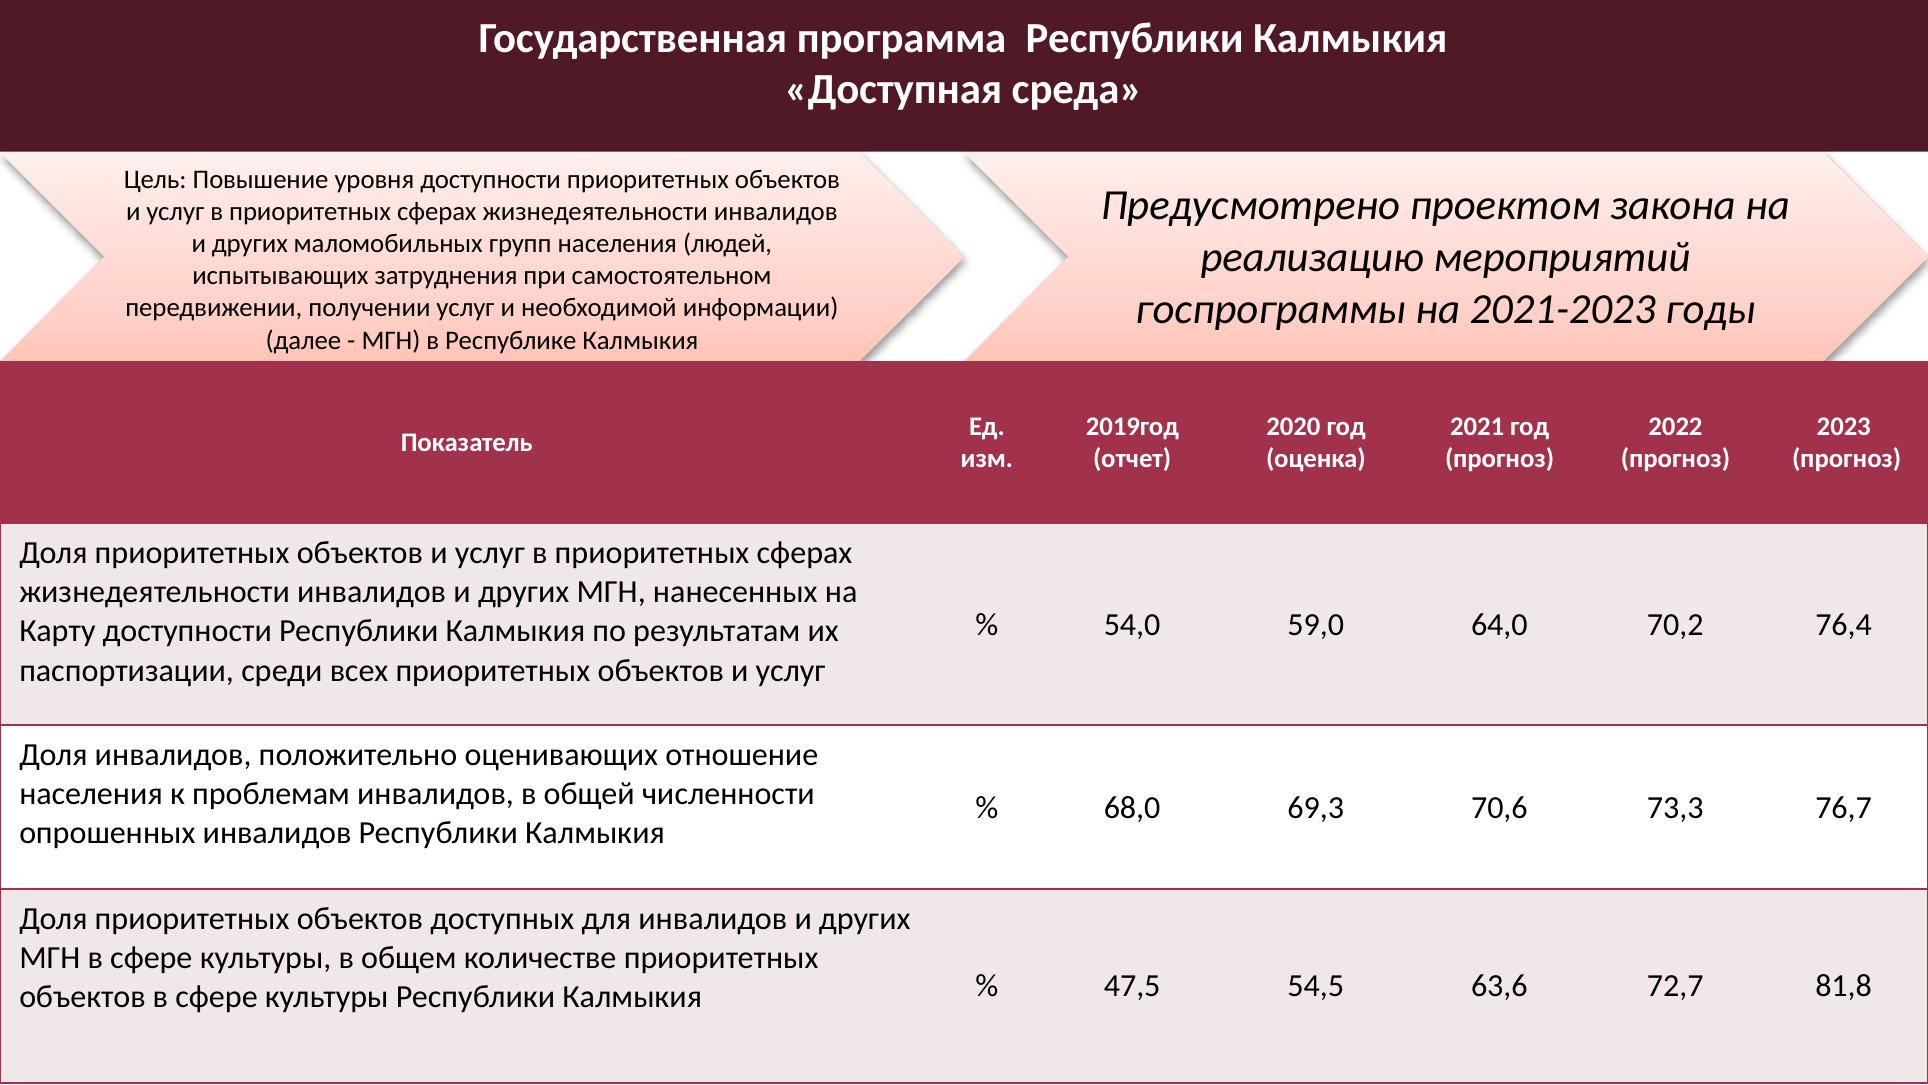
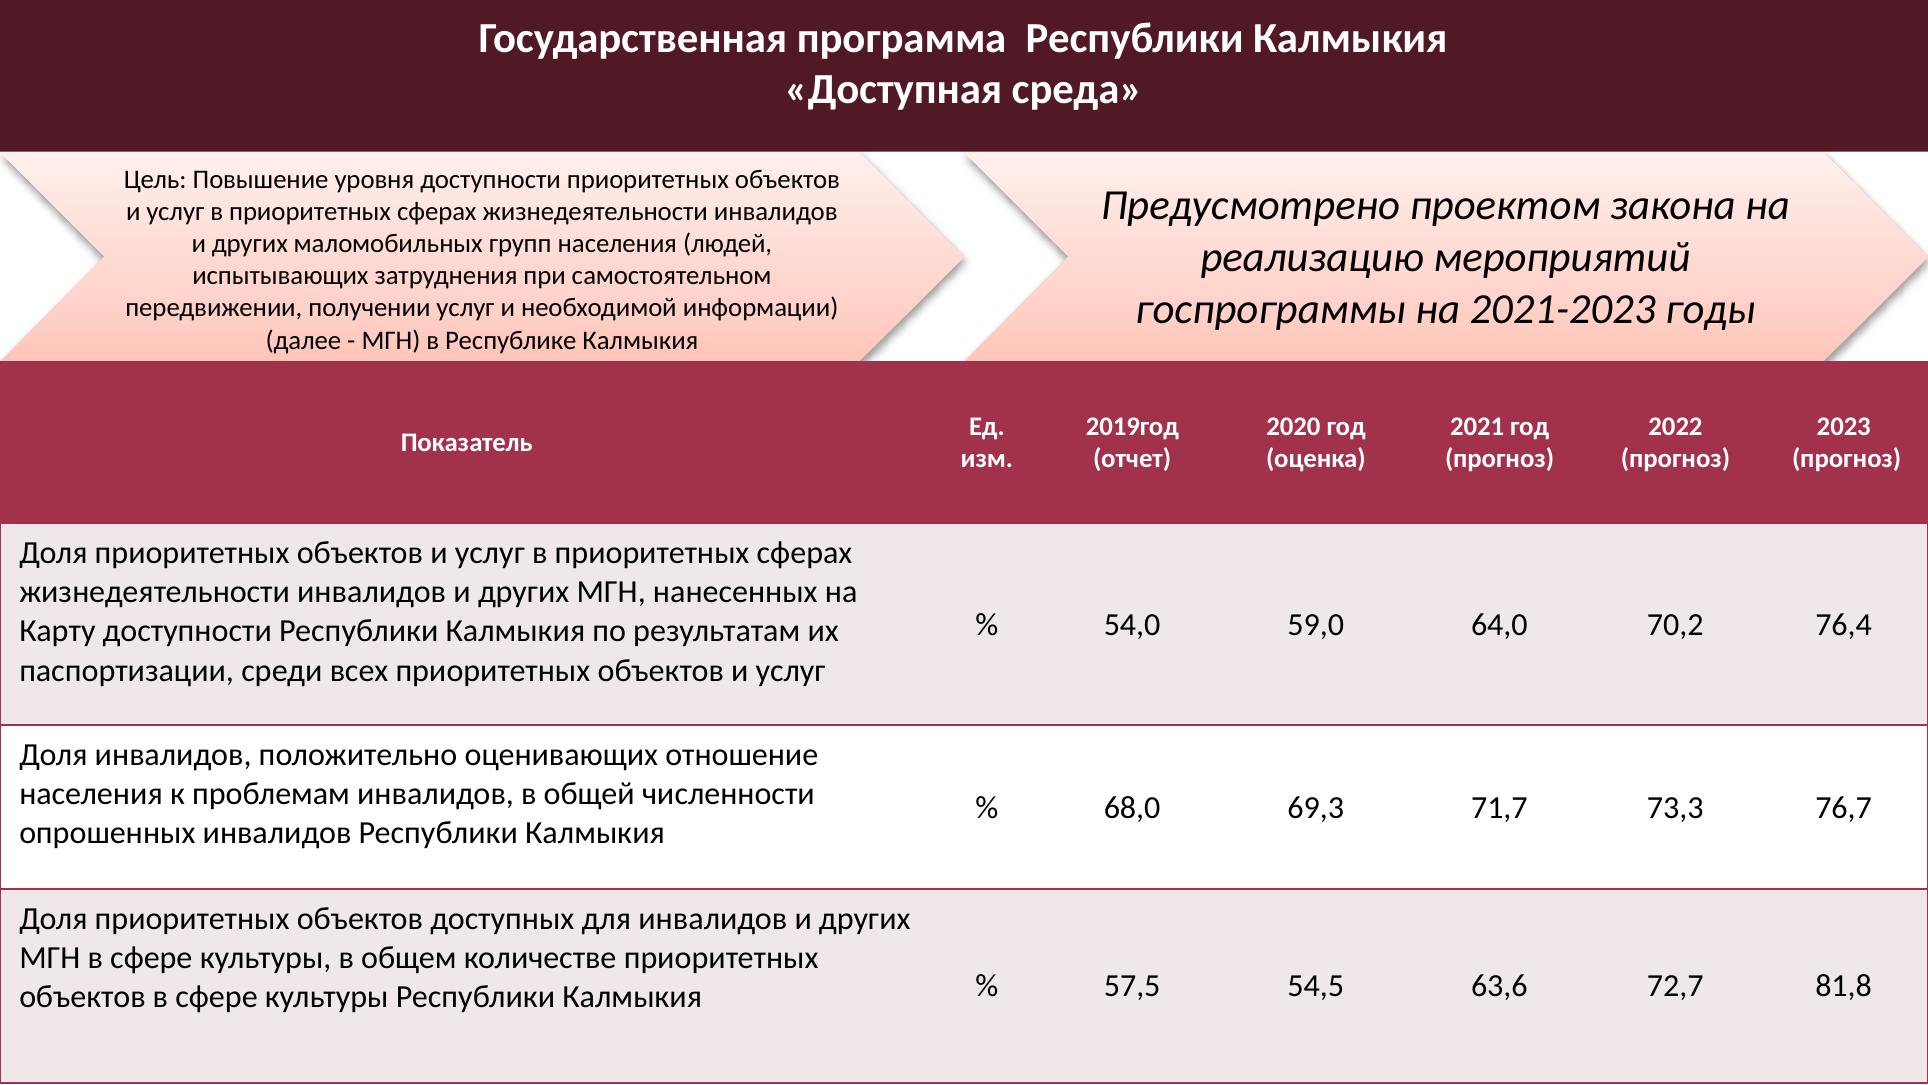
70,6: 70,6 -> 71,7 (1499, 807)
47,5: 47,5 -> 57,5 (1132, 986)
